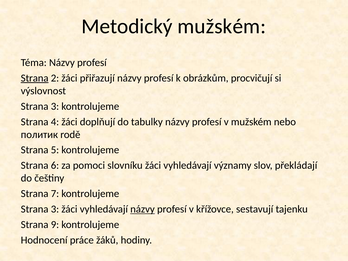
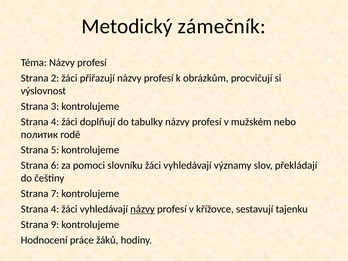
Metodický mužském: mužském -> zámečník (222, 26)
Strana underline: present -> none (35, 78)
3: 3 -> 4 (55, 209)
